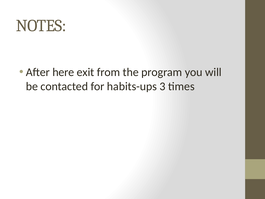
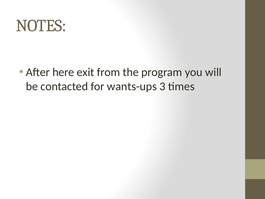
habits-ups: habits-ups -> wants-ups (132, 86)
